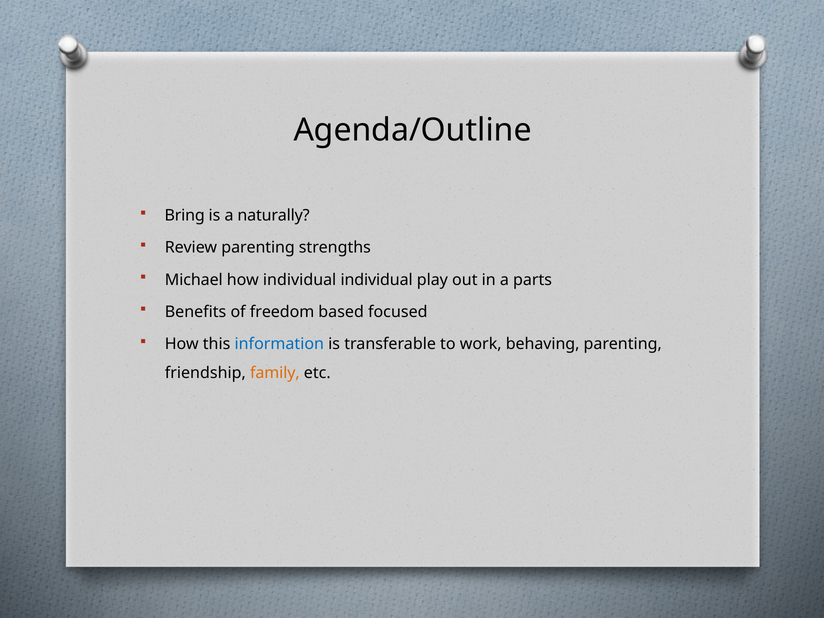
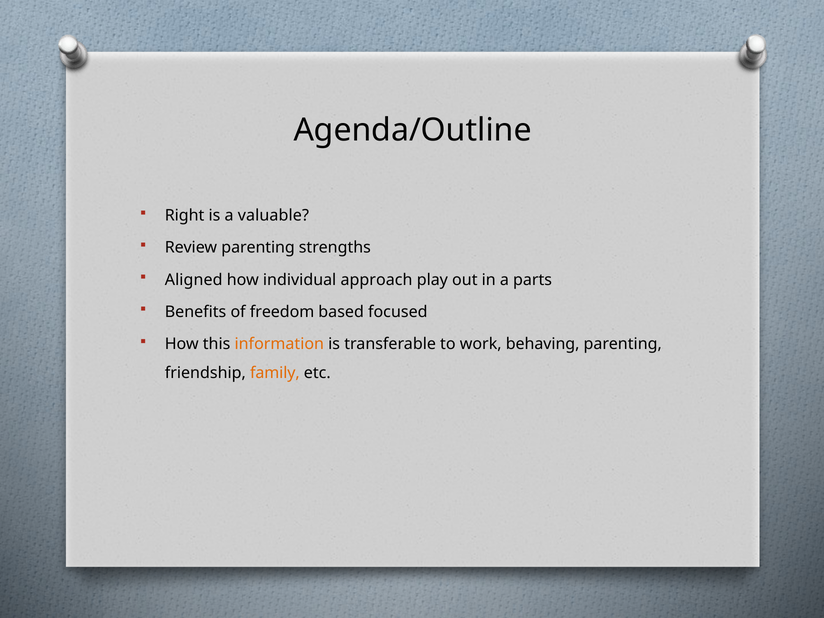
Bring: Bring -> Right (185, 216)
naturally: naturally -> valuable (273, 216)
Michael: Michael -> Aligned (194, 280)
individual individual: individual -> approach (376, 280)
information colour: blue -> orange (279, 344)
